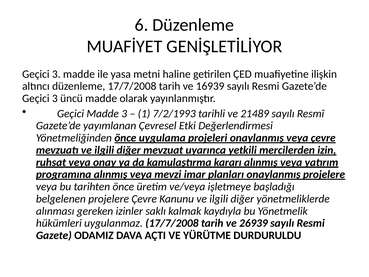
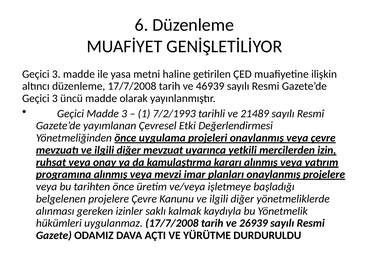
16939: 16939 -> 46939 (210, 86)
